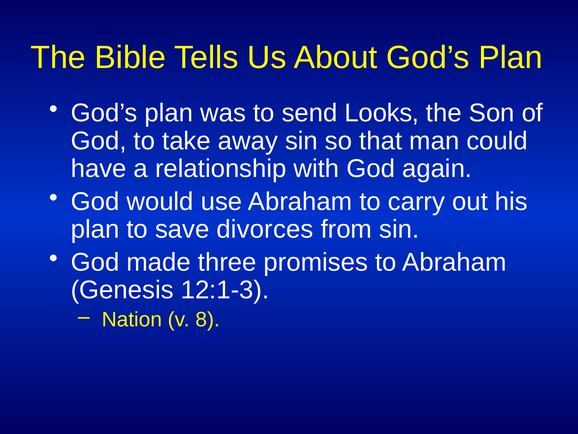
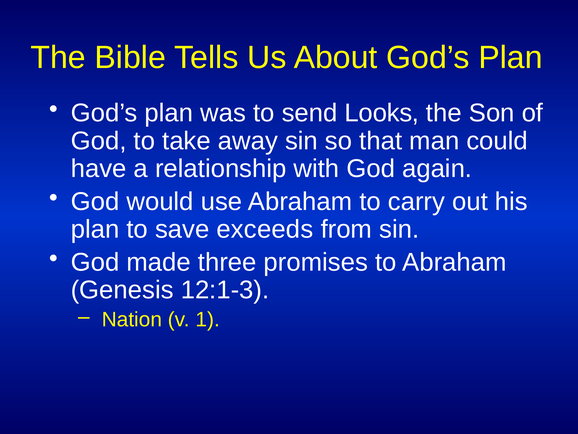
divorces: divorces -> exceeds (265, 229)
8: 8 -> 1 (208, 319)
